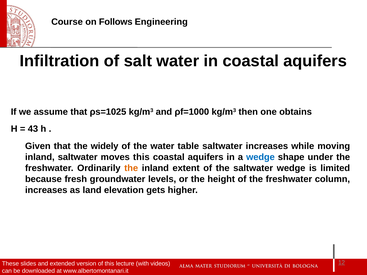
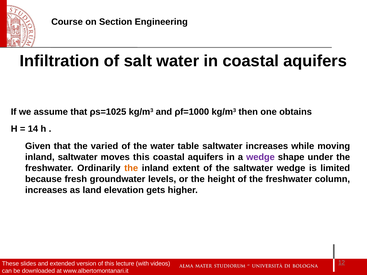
Follows: Follows -> Section (116, 22)
43: 43 -> 14 (33, 129)
widely: widely -> varied (105, 146)
wedge colour: blue -> purple (260, 157)
